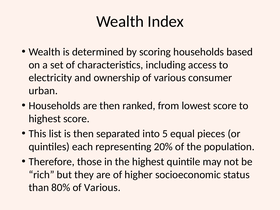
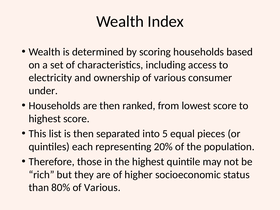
urban: urban -> under (43, 91)
